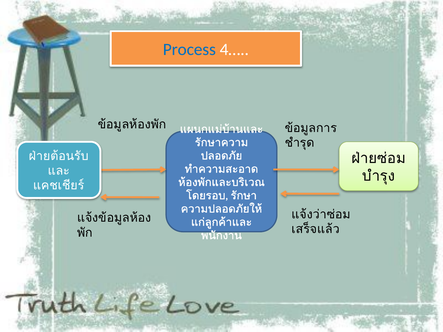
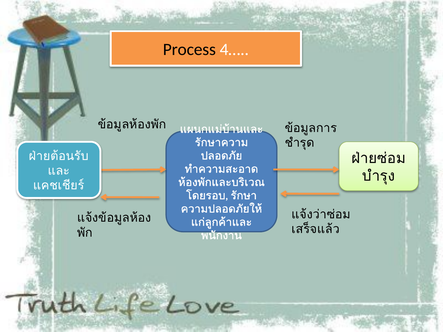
Process colour: blue -> black (189, 50)
